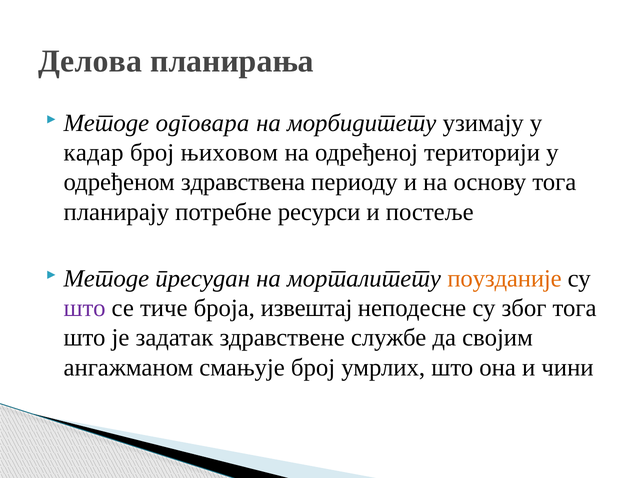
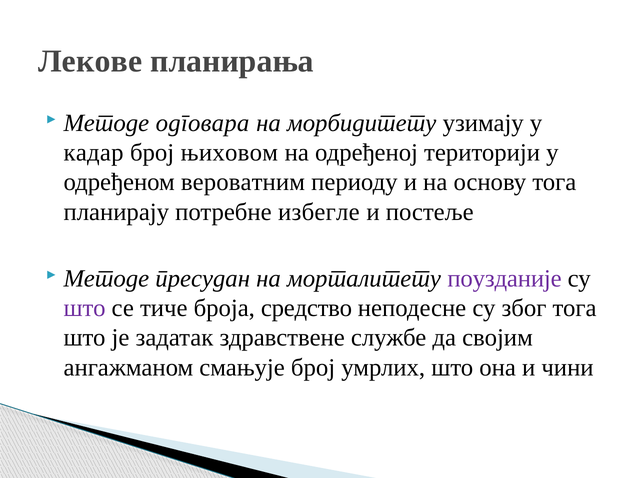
Делова: Делова -> Лекове (90, 61)
здравствена: здравствена -> вероватним (243, 182)
ресурси: ресурси -> избегле (319, 212)
поузданије colour: orange -> purple (505, 278)
извештај: извештај -> средство (307, 308)
